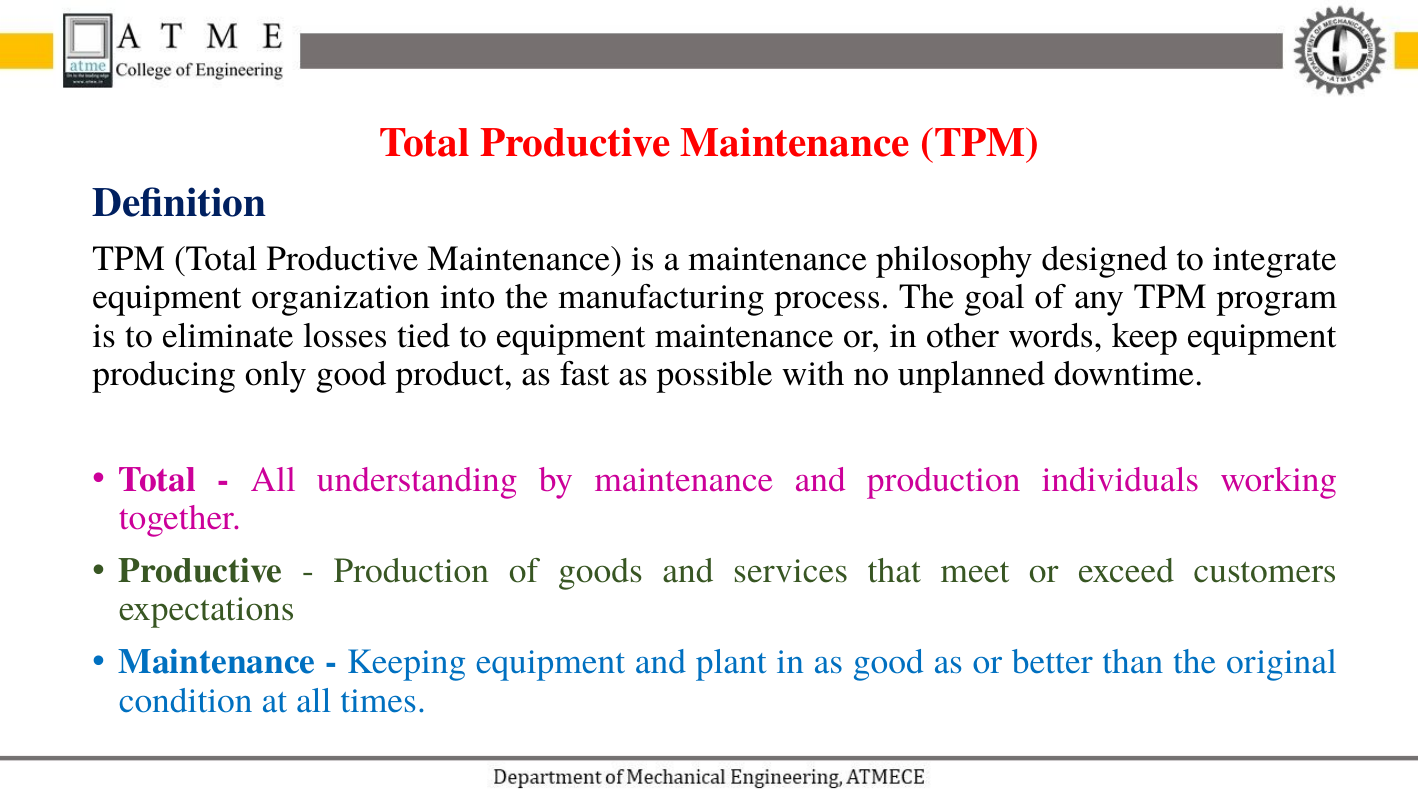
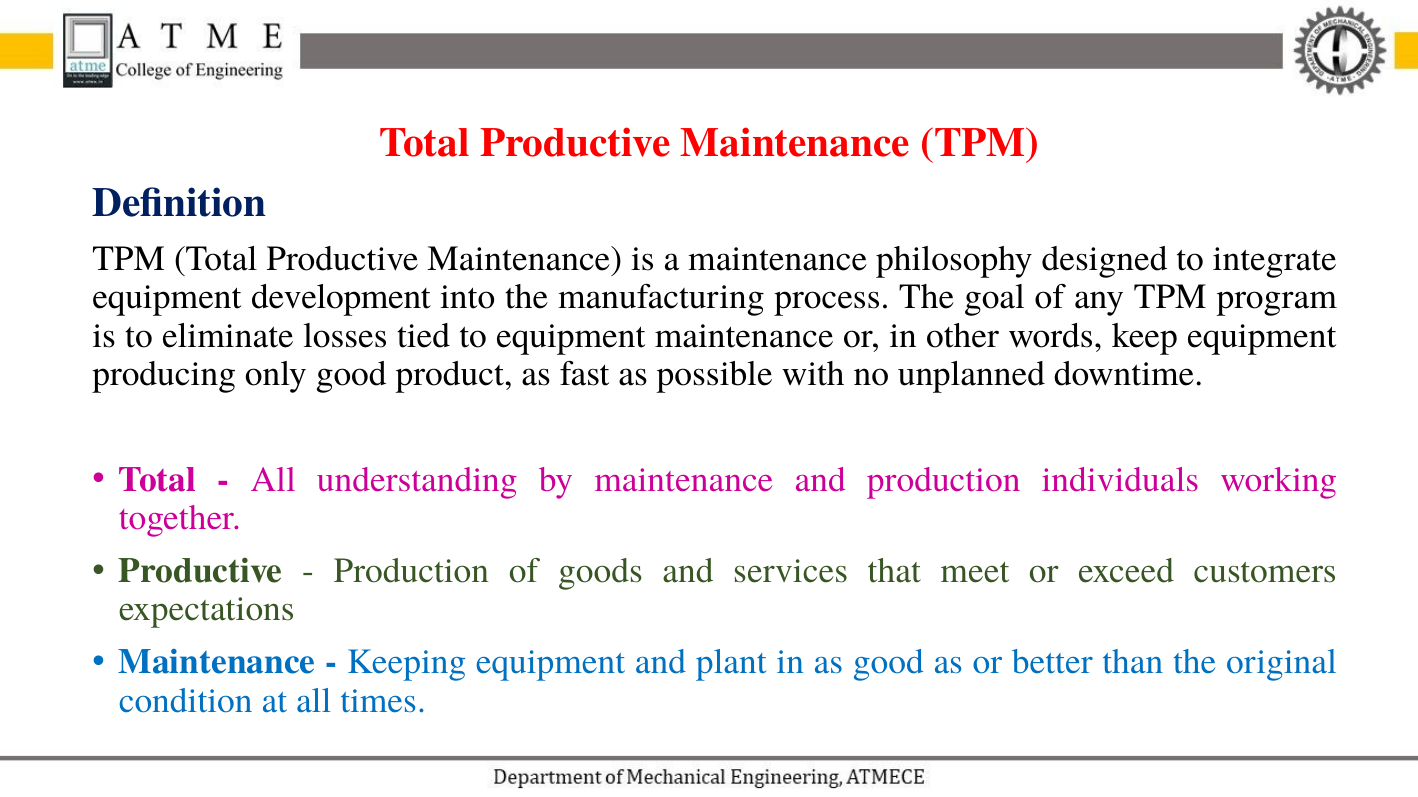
organization: organization -> development (341, 297)
